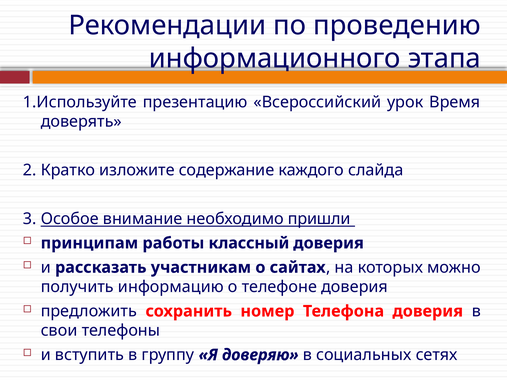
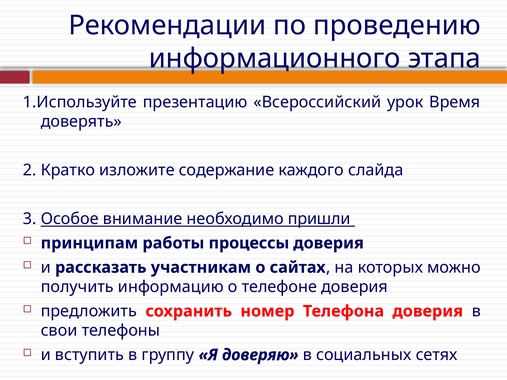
классный: классный -> процессы (249, 243)
